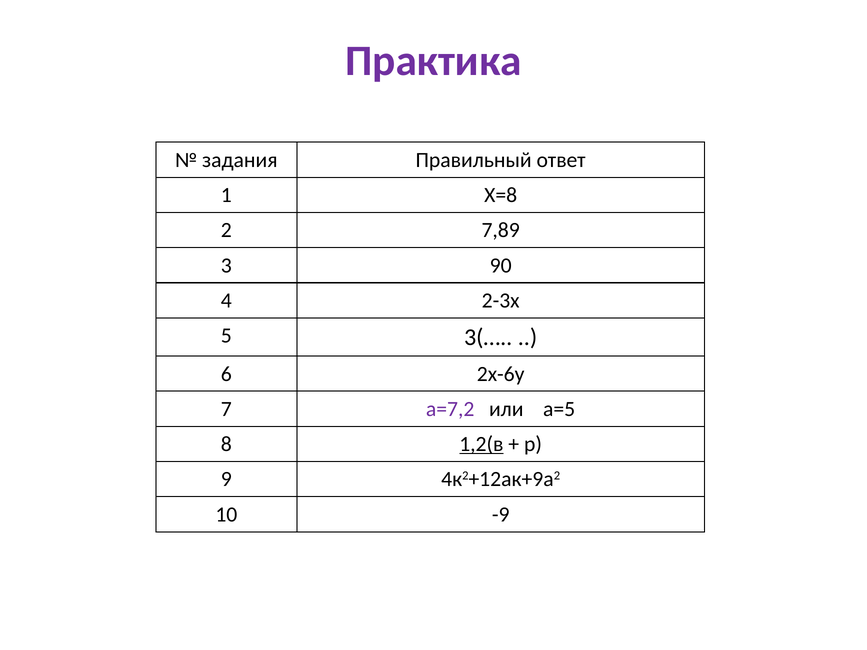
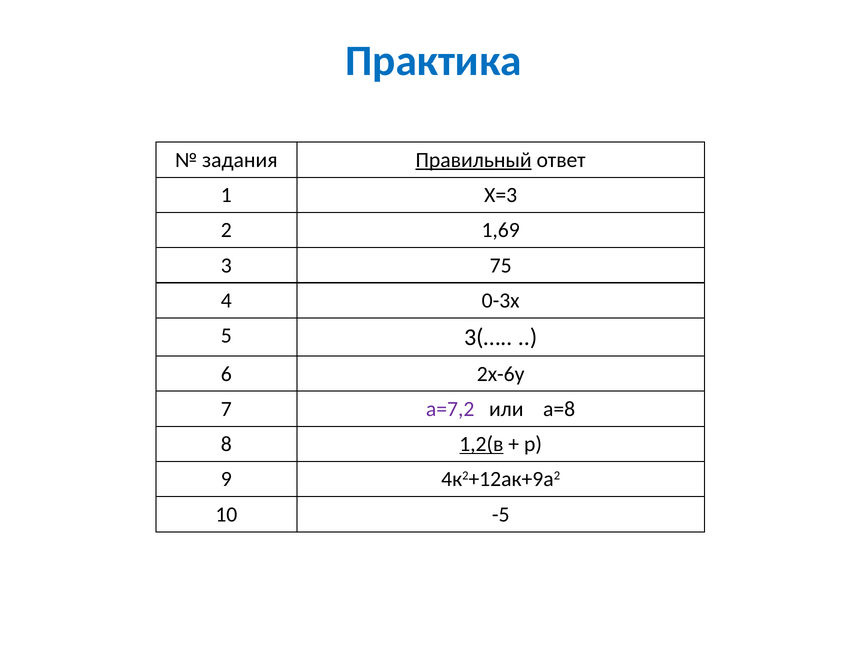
Практика colour: purple -> blue (433, 61)
Правильный underline: none -> present (474, 160)
Х=8: Х=8 -> Х=3 (501, 195)
7,89: 7,89 -> 1,69 (501, 230)
90: 90 -> 75 (501, 266)
2-3х: 2-3х -> 0-3х (501, 301)
а=5: а=5 -> а=8 (559, 409)
-9: -9 -> -5 (501, 515)
